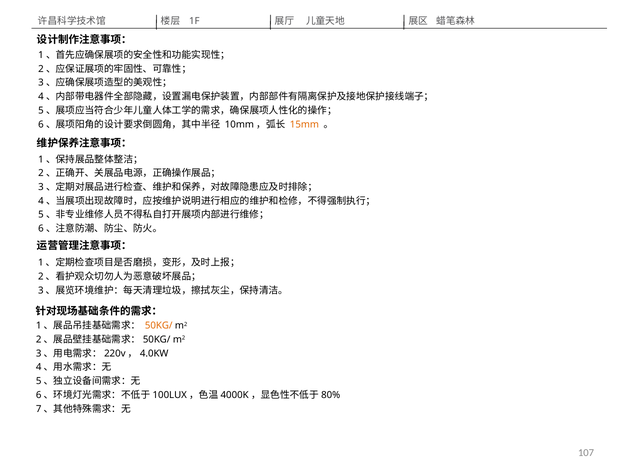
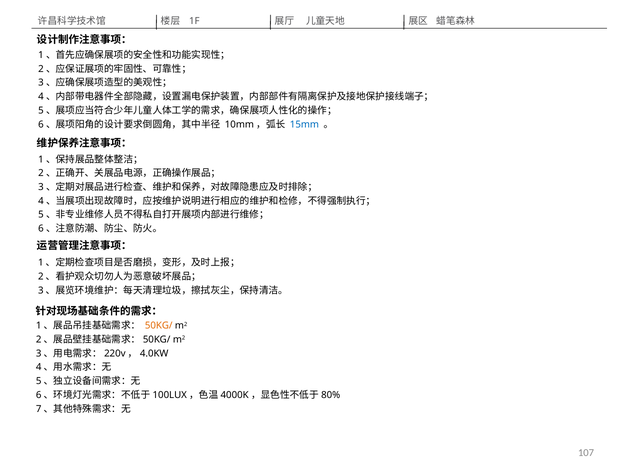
15mm colour: orange -> blue (304, 124)
